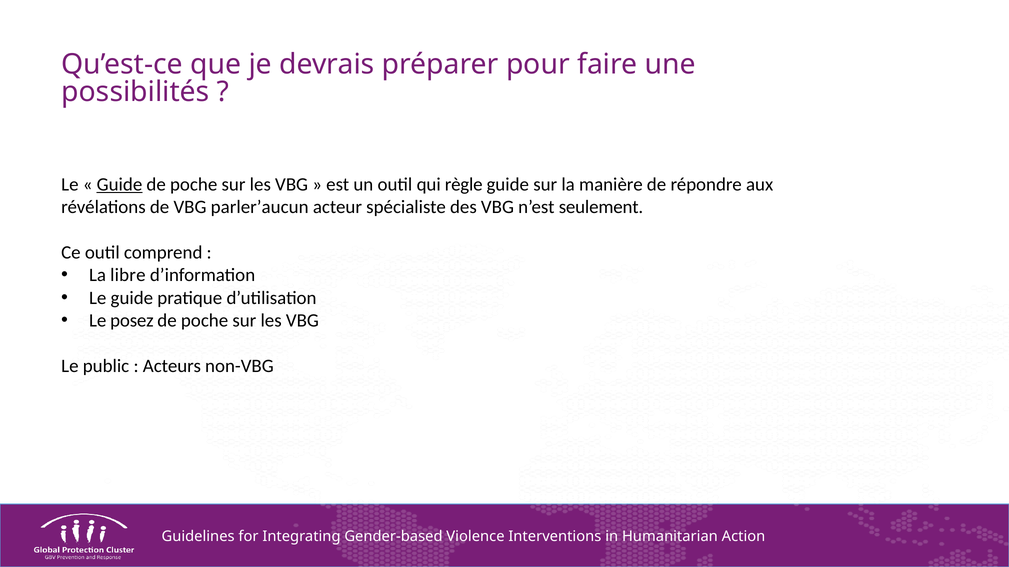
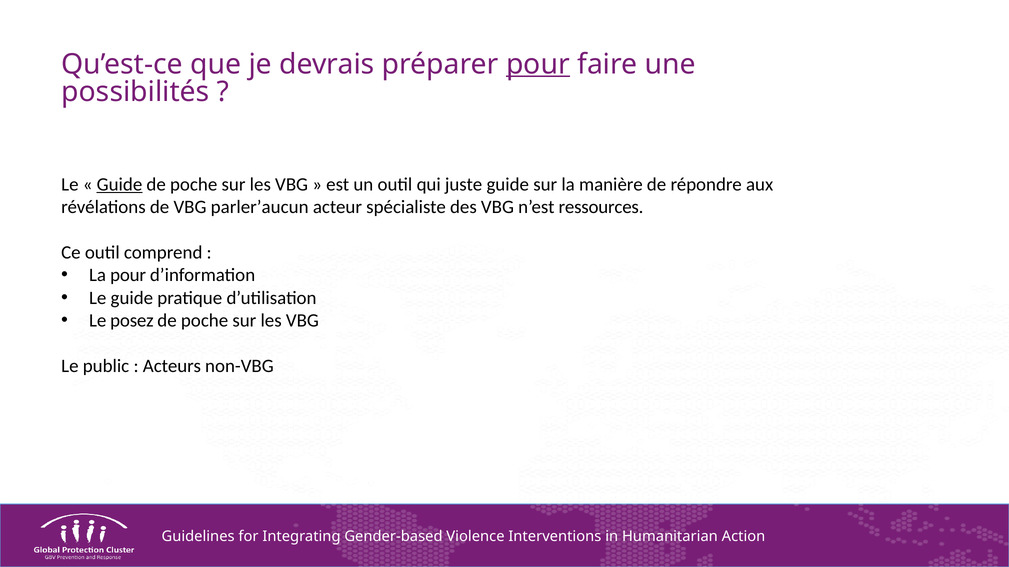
pour underline: none -> present (538, 64)
règle: règle -> juste (464, 185)
seulement: seulement -> ressources (601, 207)
La libre: libre -> pour (128, 276)
